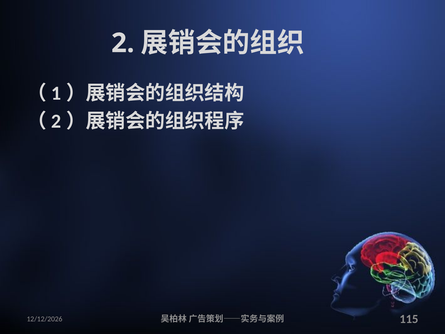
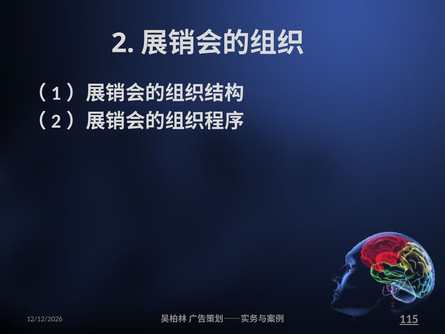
115 underline: none -> present (409, 319)
